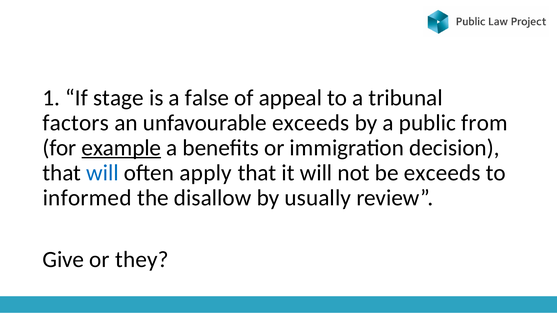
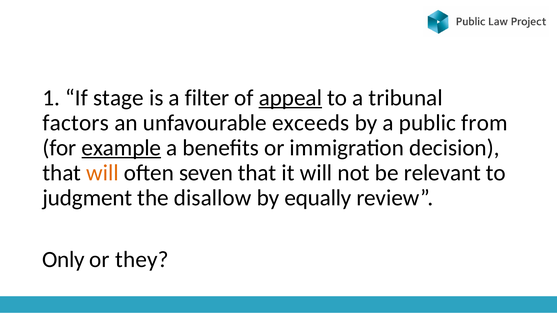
false: false -> filter (207, 98)
appeal underline: none -> present (290, 98)
will colour: blue -> orange (102, 173)
apply: apply -> seven (206, 173)
be exceeds: exceeds -> relevant (442, 173)
informed: informed -> judgment (87, 198)
usually: usually -> equally (318, 198)
Give: Give -> Only (63, 260)
